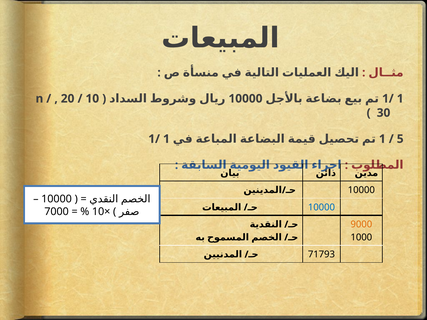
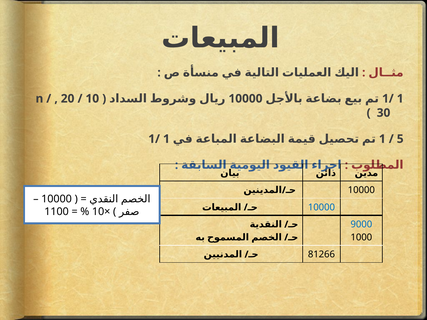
7000: 7000 -> 1100 (57, 212)
9000 colour: orange -> blue (361, 225)
71793: 71793 -> 81266 (321, 255)
